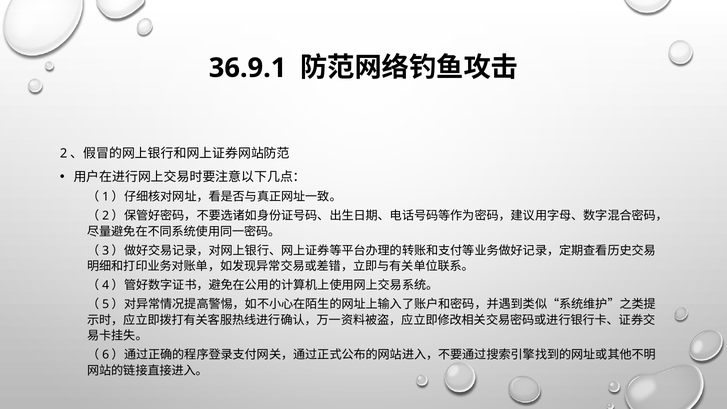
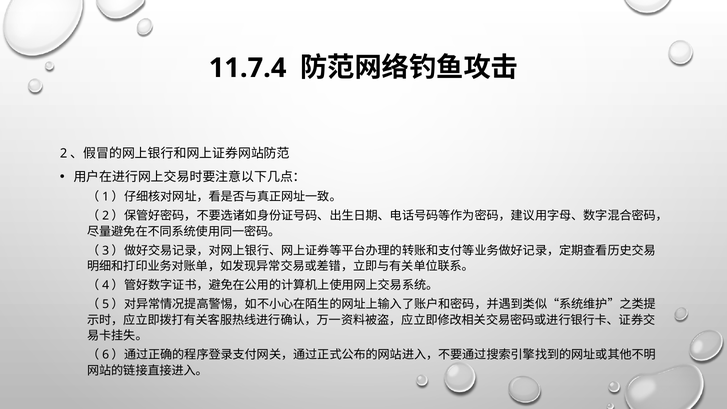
36.9.1: 36.9.1 -> 11.7.4 (248, 68)
